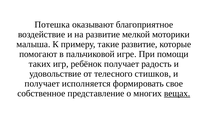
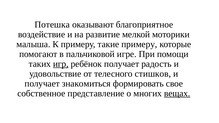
такие развитие: развитие -> примеру (139, 44)
игр underline: none -> present (61, 64)
исполняется: исполняется -> знакомиться (86, 84)
